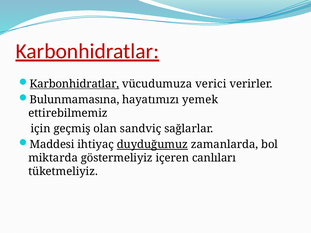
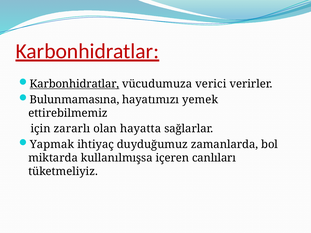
geçmiş: geçmiş -> zararlı (72, 129)
sandviç: sandviç -> hayatta (141, 129)
Maddesi: Maddesi -> Yapmak (52, 145)
duyduğumuz underline: present -> none (152, 145)
göstermeliyiz: göstermeliyiz -> kullanılmışsa (117, 158)
